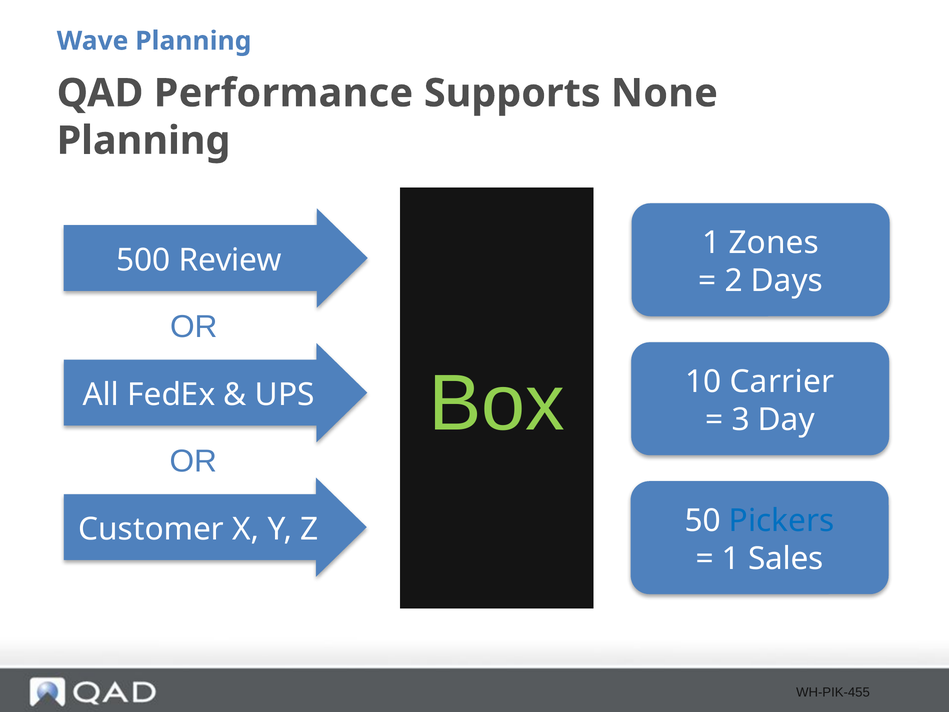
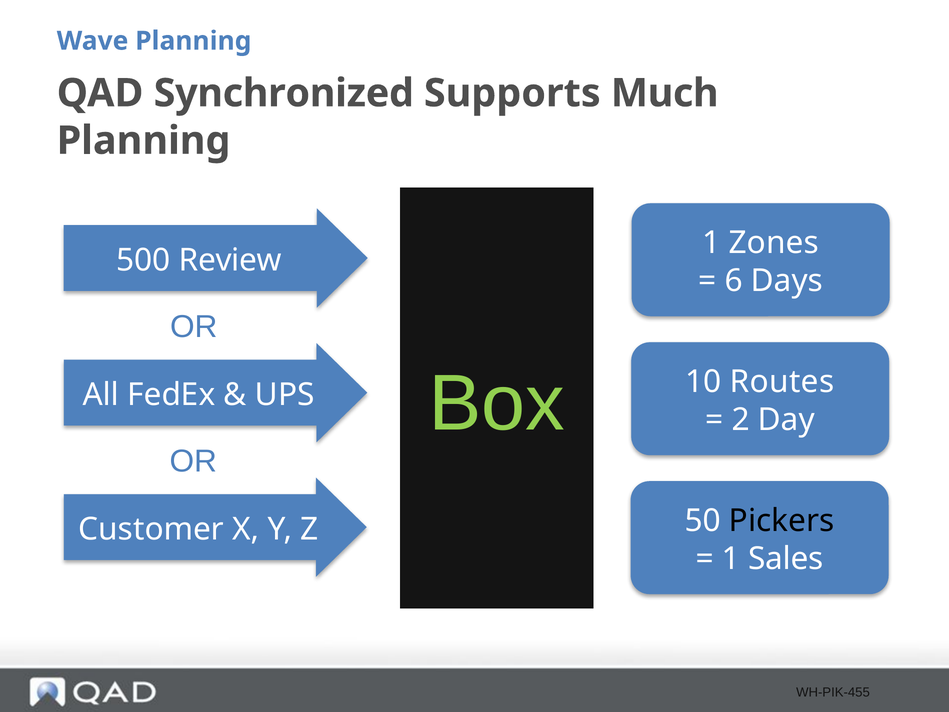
Performance: Performance -> Synchronized (284, 93)
None: None -> Much (665, 93)
2: 2 -> 6 (734, 281)
Carrier: Carrier -> Routes (782, 382)
3: 3 -> 2 (741, 420)
Pickers colour: blue -> black (782, 521)
